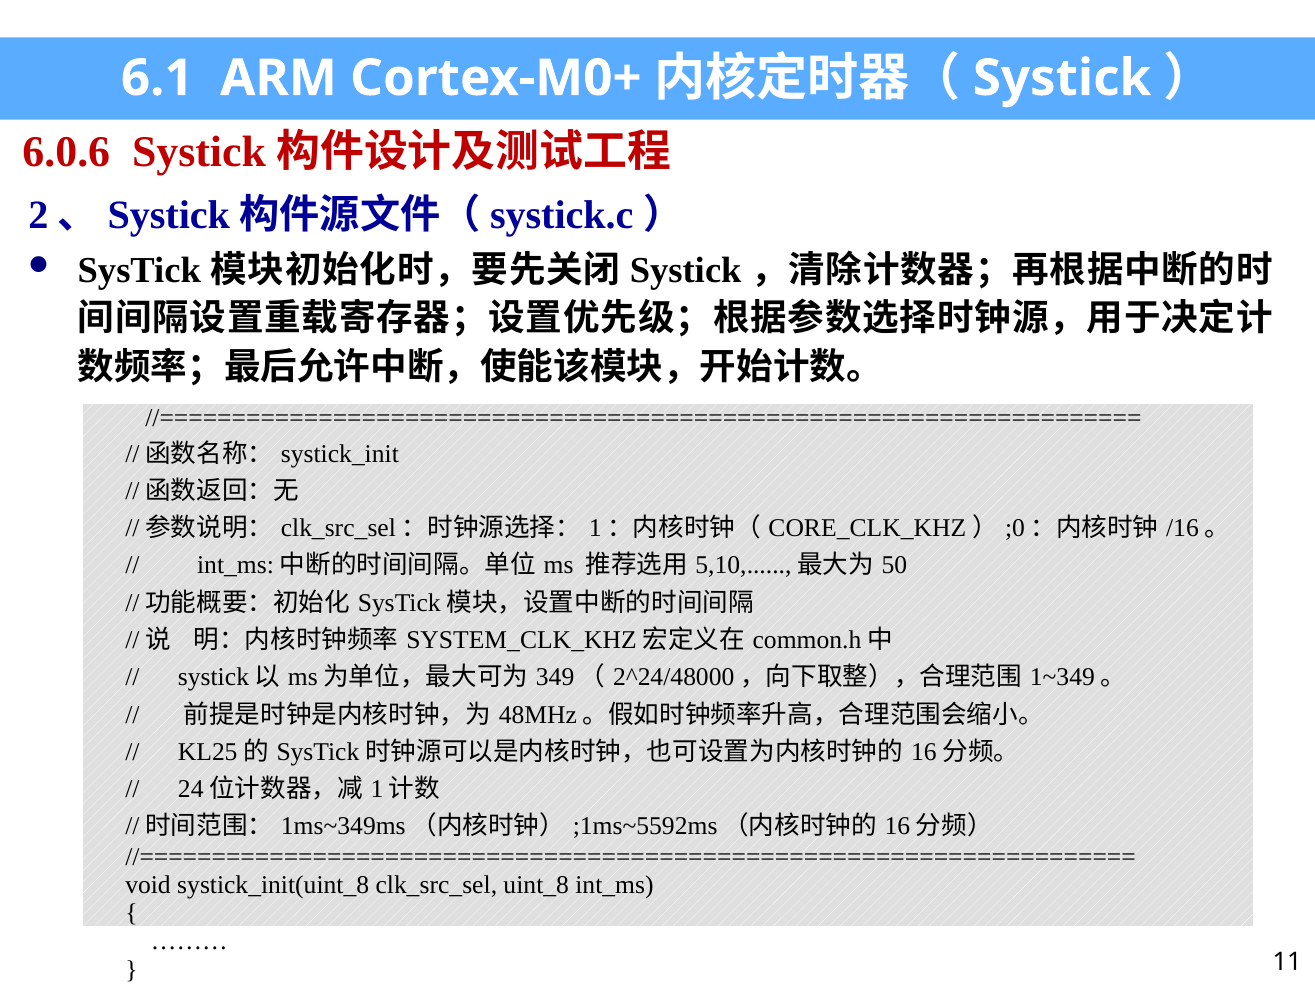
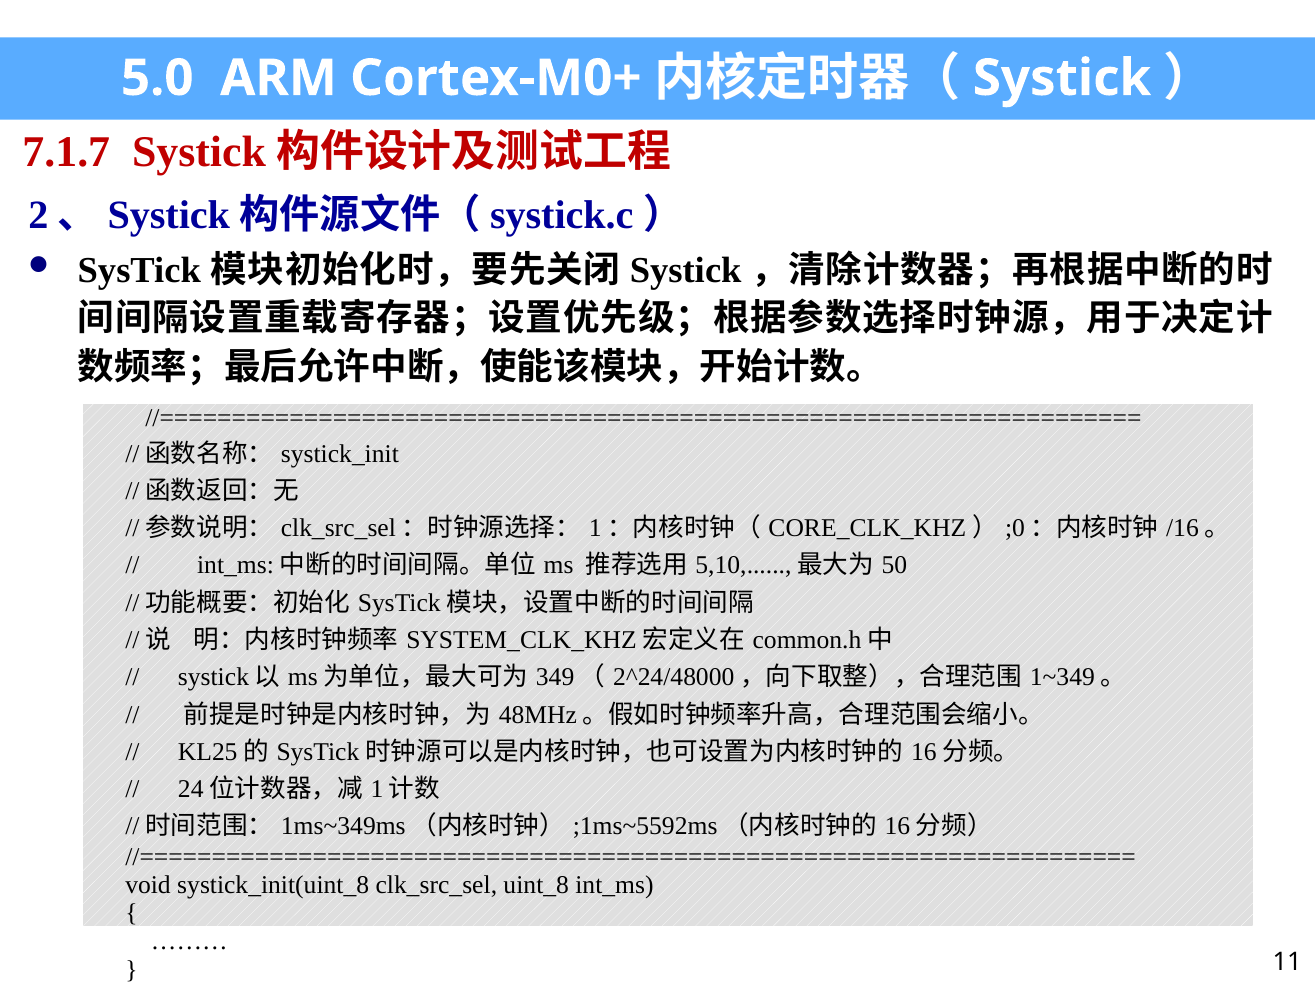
6.1: 6.1 -> 5.0 (157, 78)
6.0.6: 6.0.6 -> 7.1.7 (66, 152)
